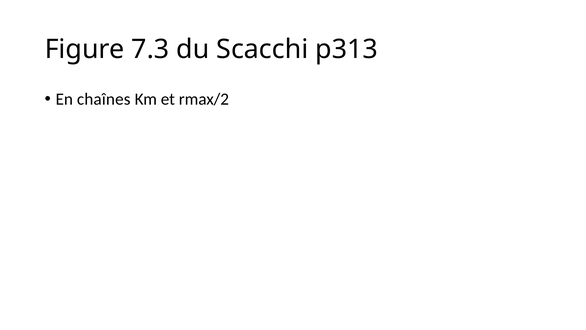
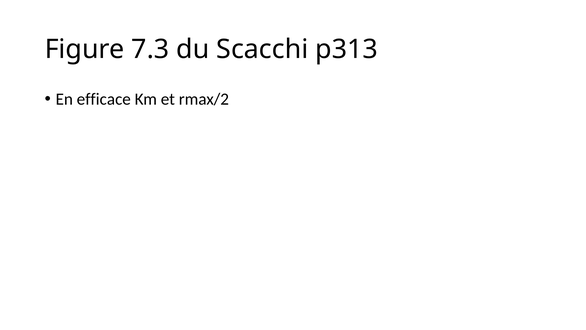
chaînes: chaînes -> efficace (104, 99)
